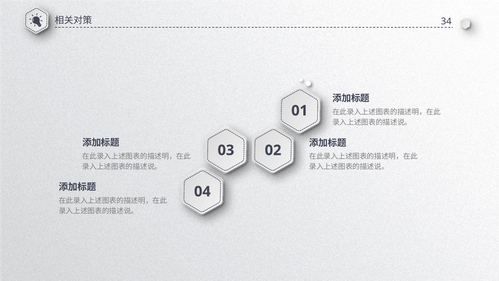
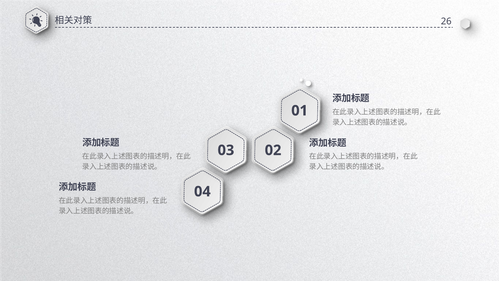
34: 34 -> 26 (446, 21)
